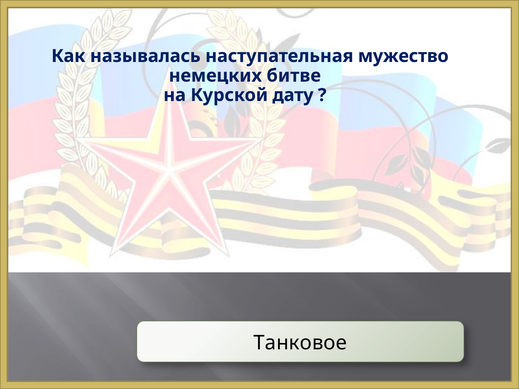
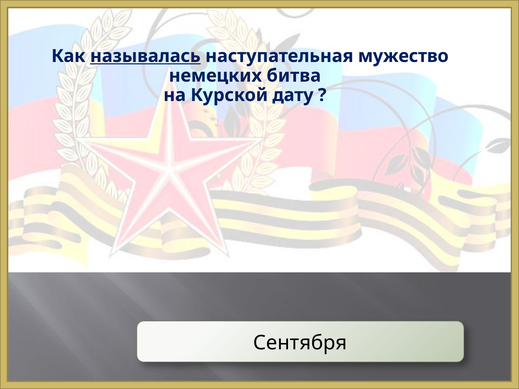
называлась underline: none -> present (145, 56)
битве: битве -> битва (294, 76)
Танковое: Танковое -> Сентября (300, 343)
